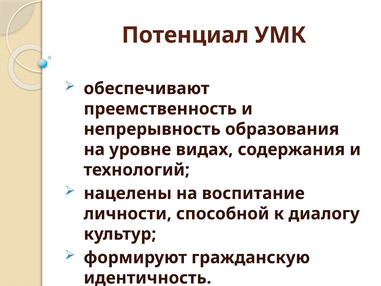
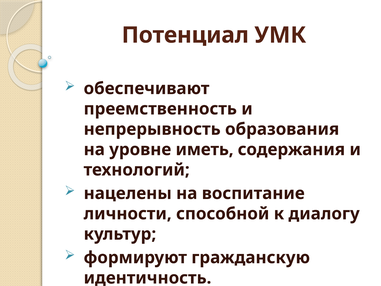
видах: видах -> иметь (205, 149)
